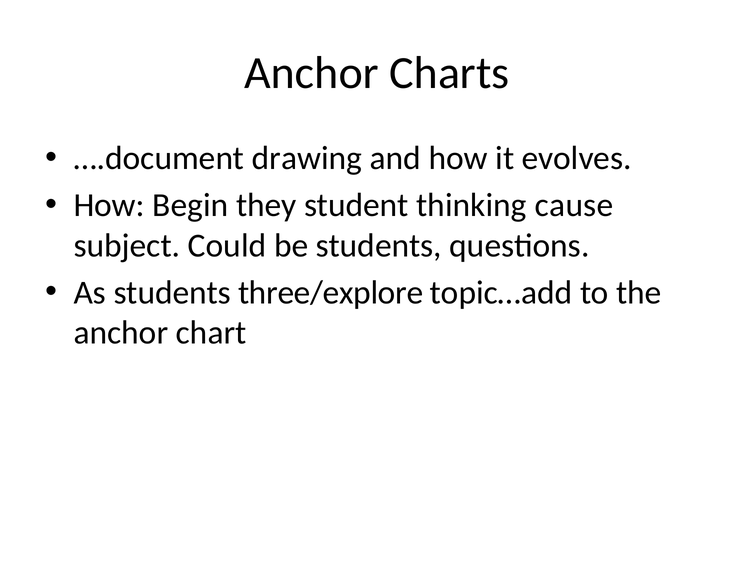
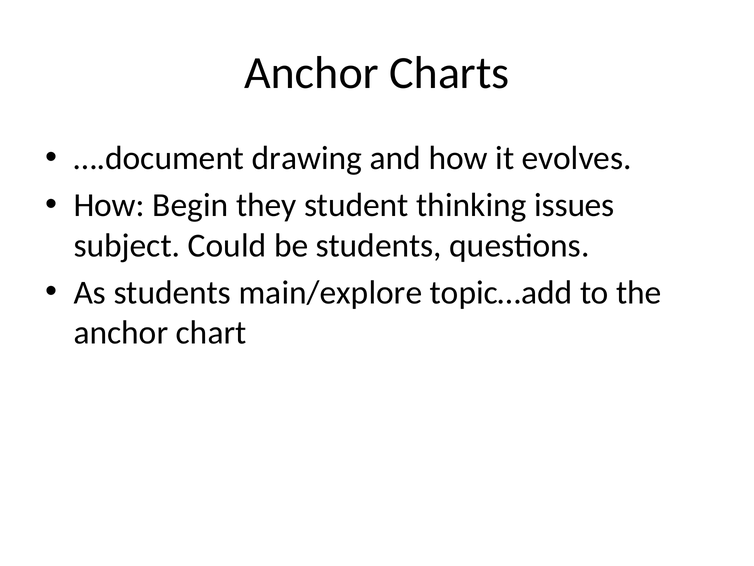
cause: cause -> issues (574, 205)
three/explore: three/explore -> main/explore (331, 292)
